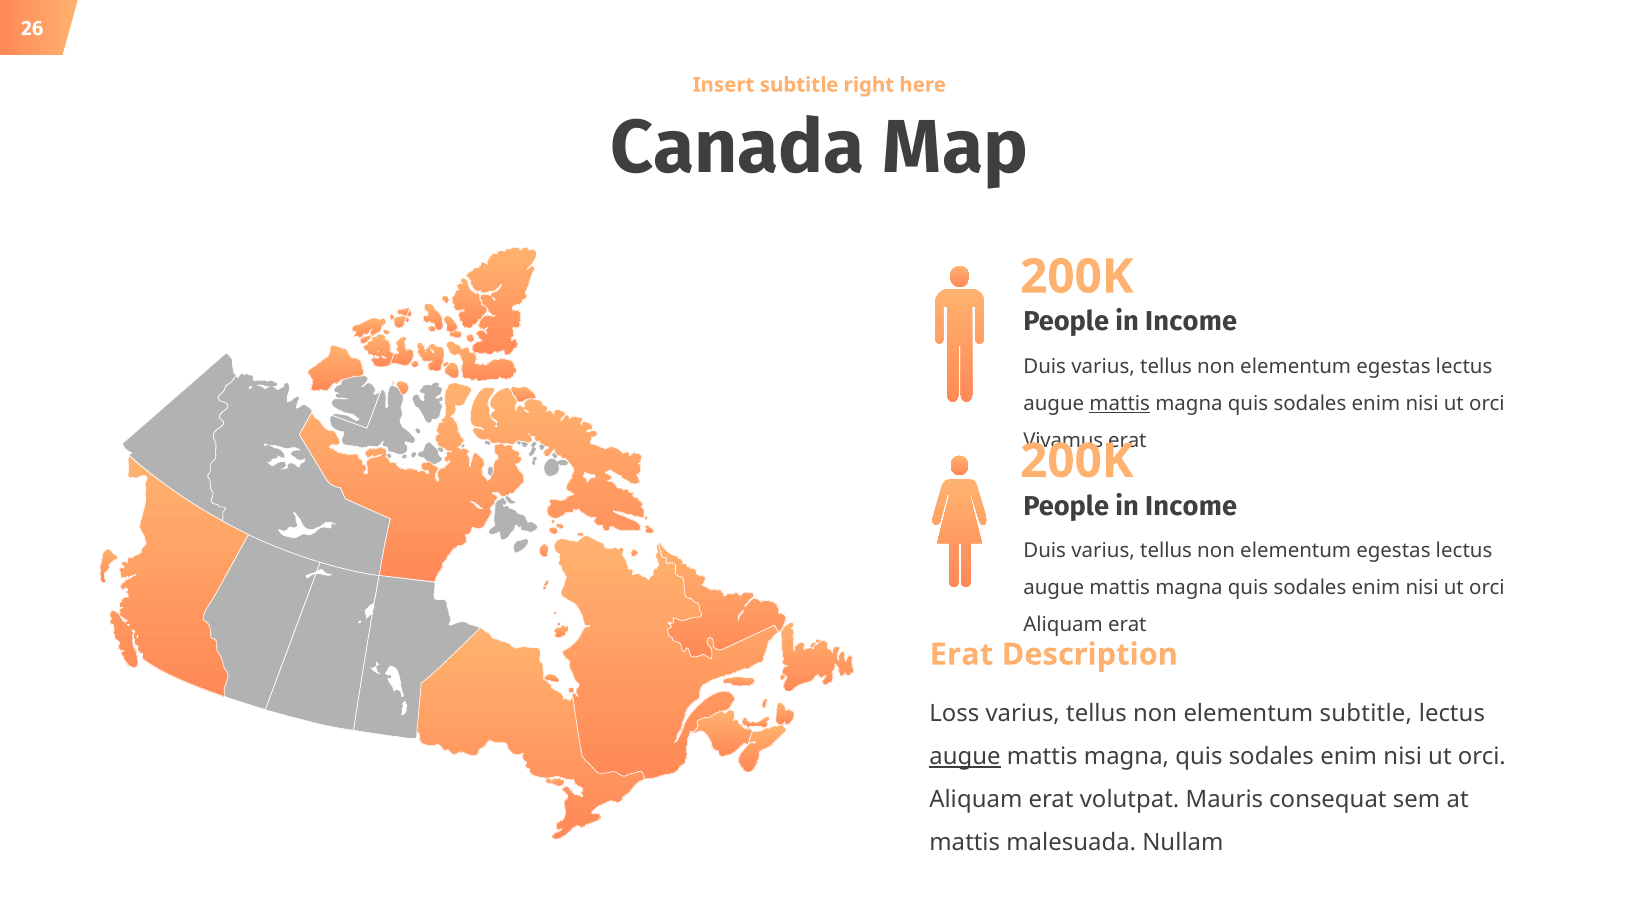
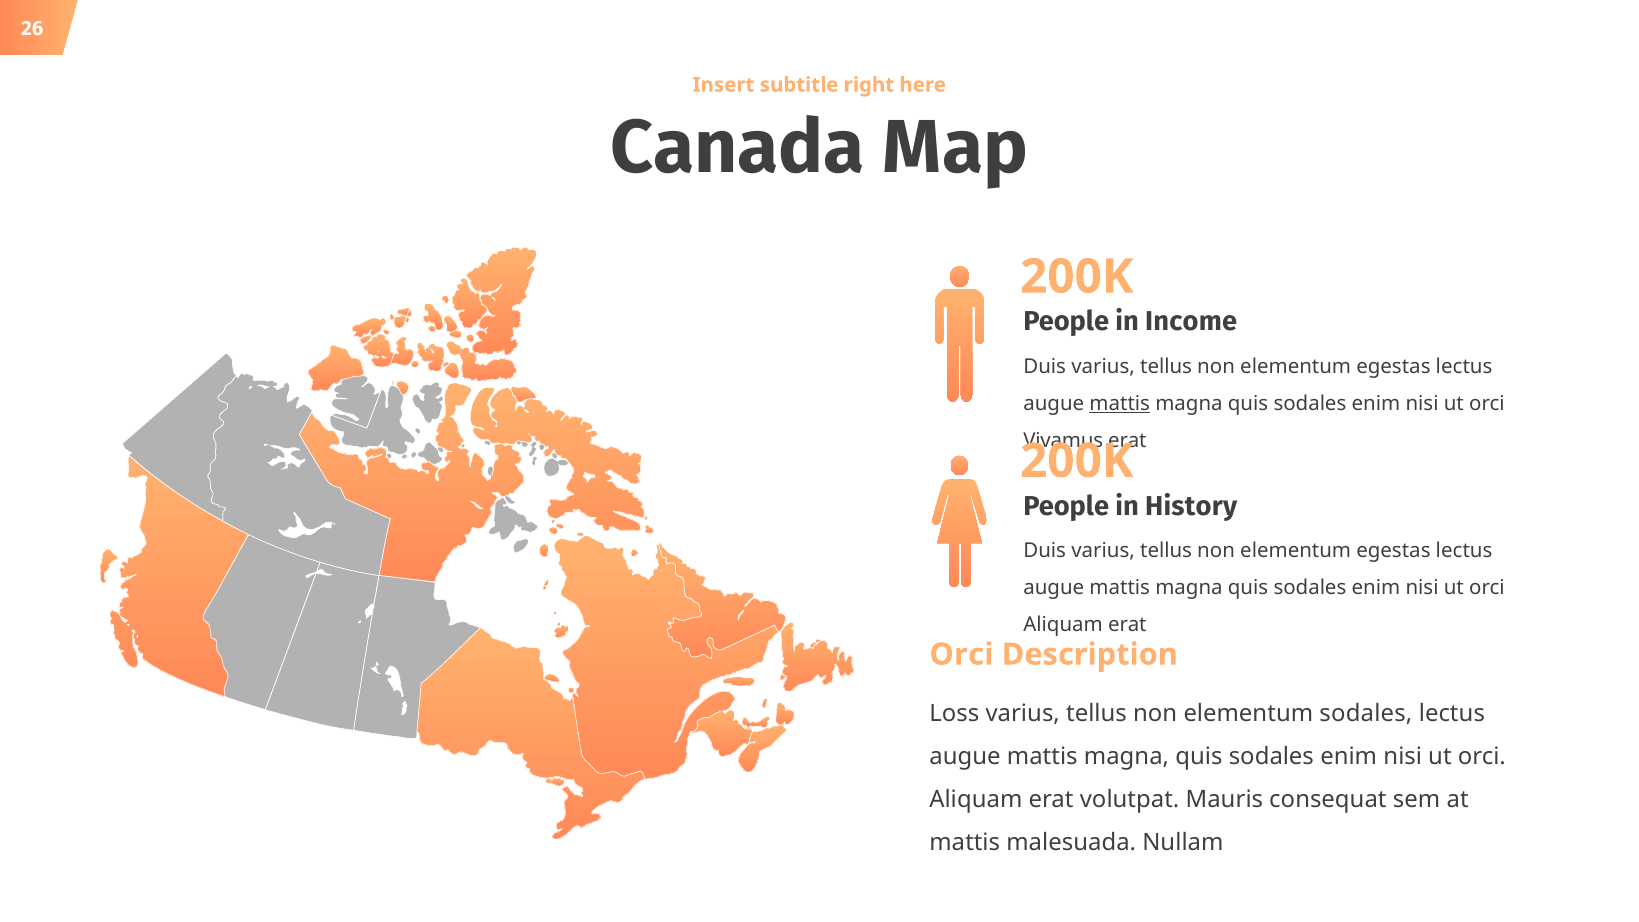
Income: Income -> History (1191, 506)
Erat: Erat -> Orci (961, 654)
elementum subtitle: subtitle -> sodales (1366, 714)
augue underline: present -> none (965, 757)
